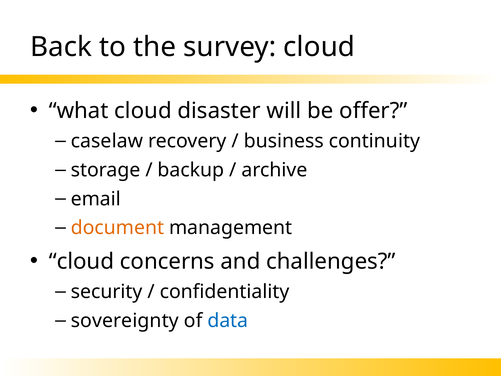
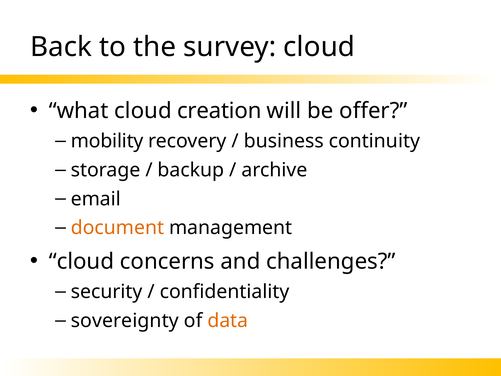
disaster: disaster -> creation (219, 111)
caselaw: caselaw -> mobility (107, 141)
data colour: blue -> orange (228, 321)
